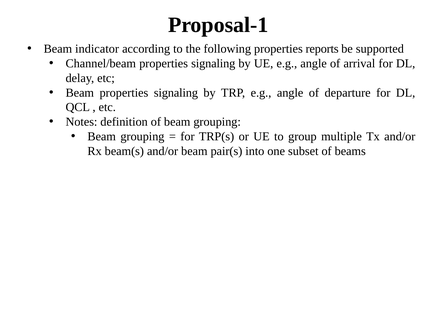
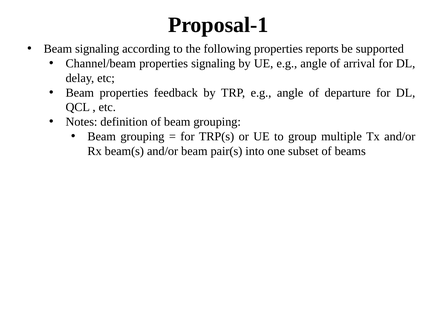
Beam indicator: indicator -> signaling (97, 49)
Beam properties signaling: signaling -> feedback (176, 93)
